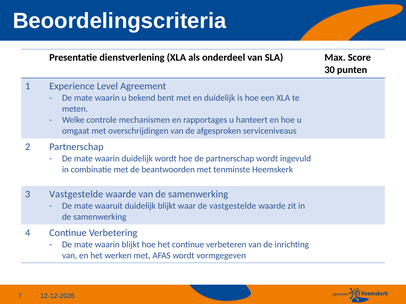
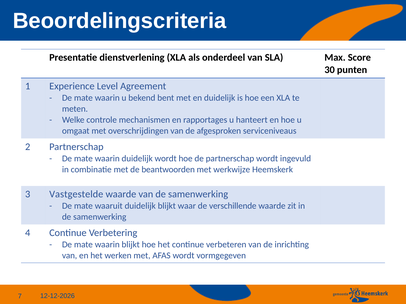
tenminste: tenminste -> werkwijze (232, 170)
de vastgestelde: vastgestelde -> verschillende (233, 206)
